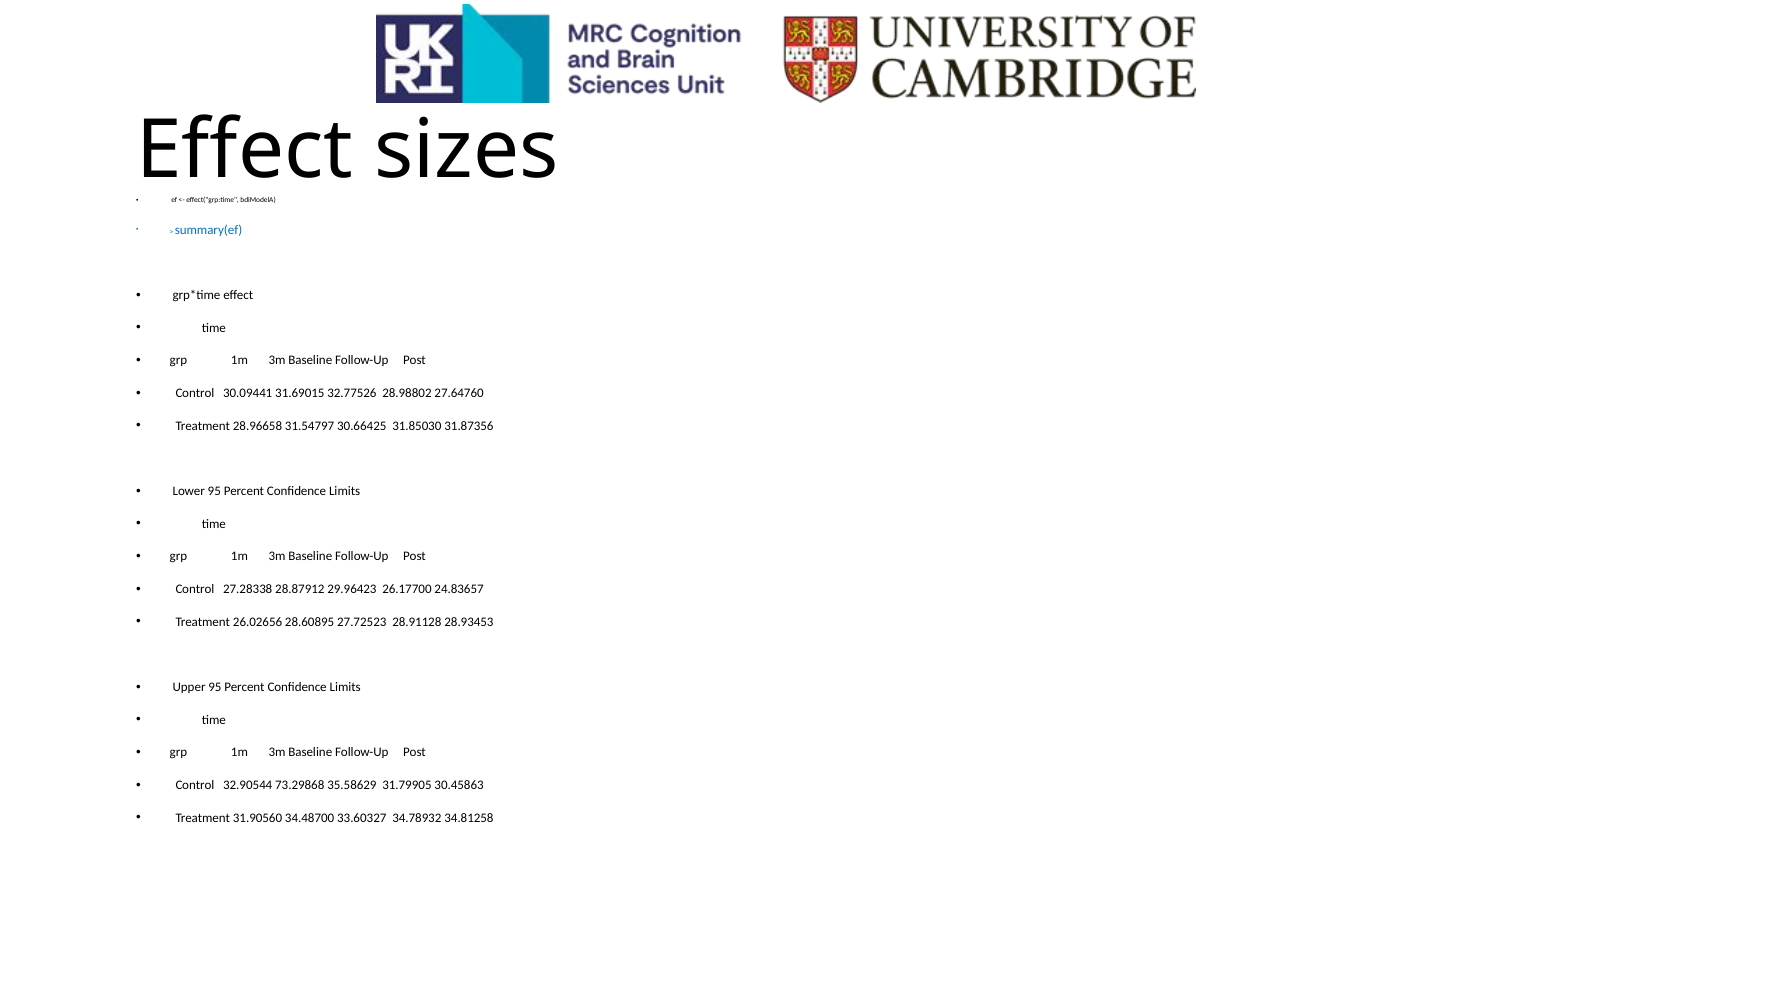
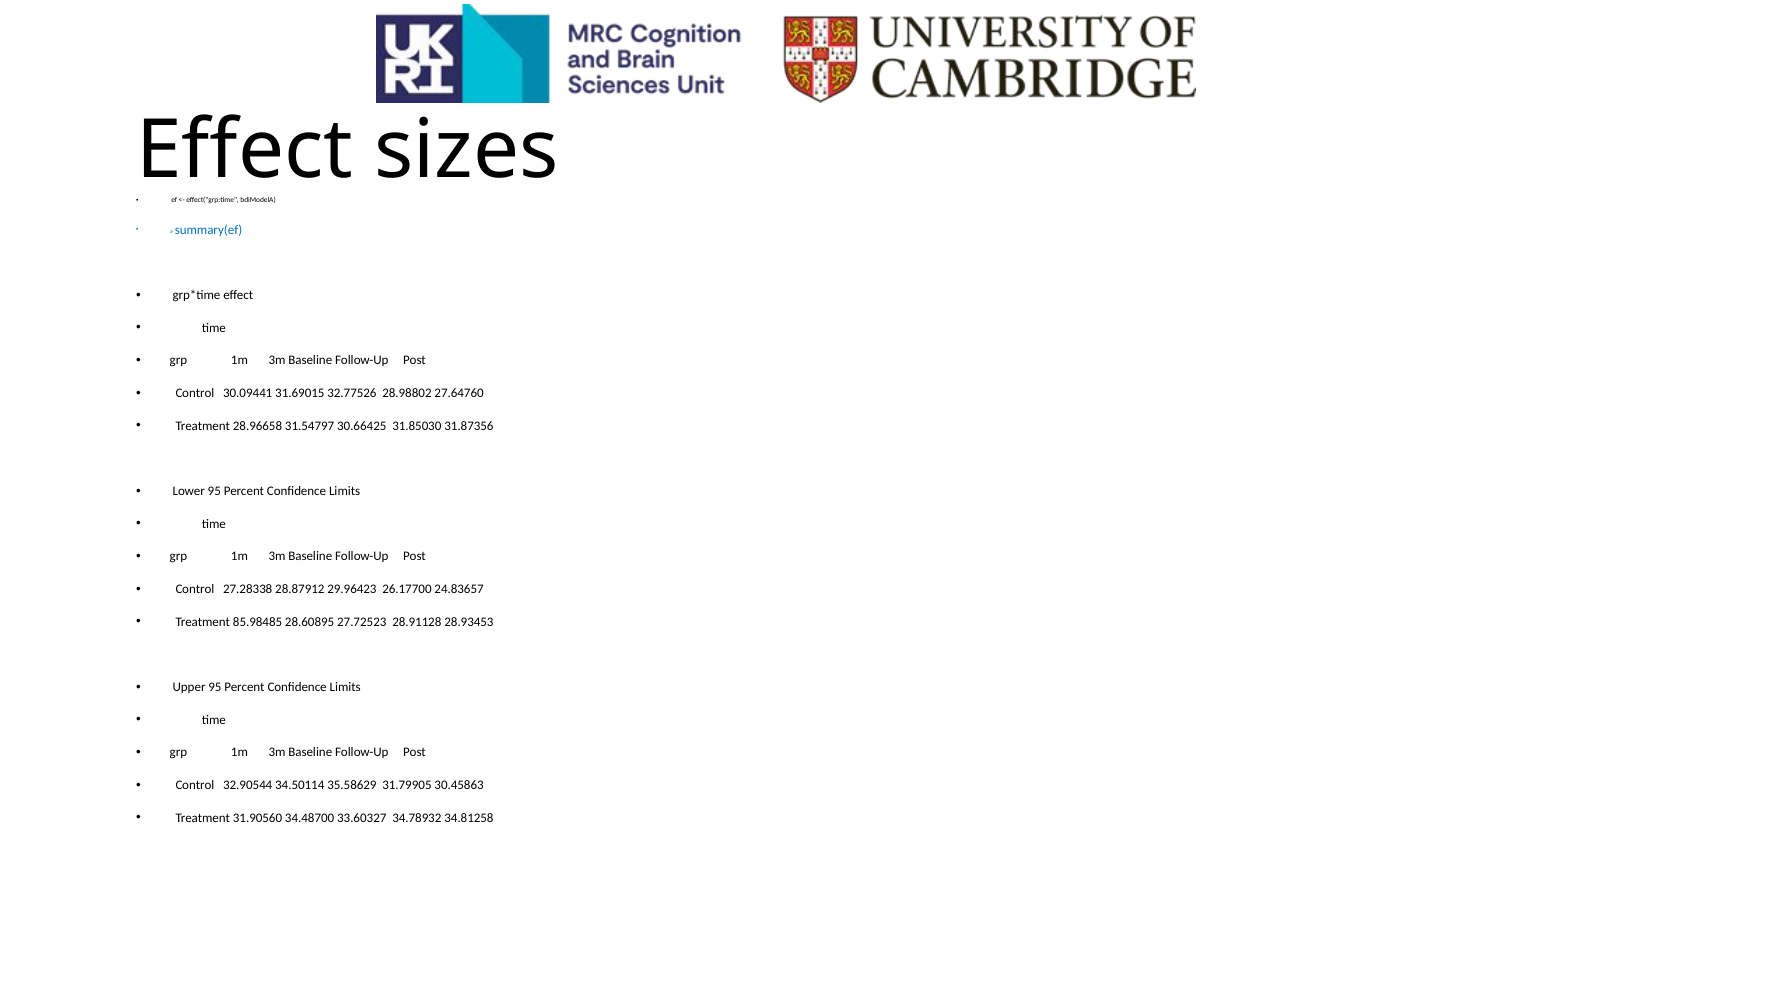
26.02656: 26.02656 -> 85.98485 (258, 622)
73.29868: 73.29868 -> 34.50114 (300, 785)
